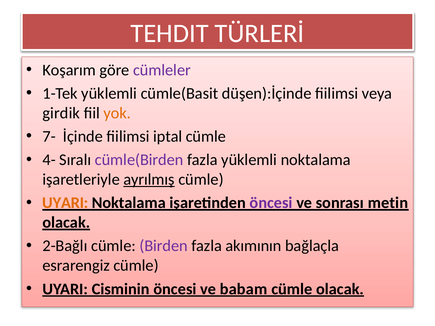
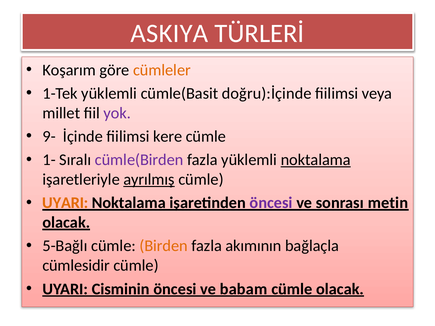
TEHDIT: TEHDIT -> ASKIYA (169, 33)
cümleler colour: purple -> orange (162, 70)
düşen):İçinde: düşen):İçinde -> doğru):İçinde (267, 93)
girdik: girdik -> millet (61, 113)
yok colour: orange -> purple (117, 113)
7-: 7- -> 9- (49, 137)
iptal: iptal -> kere (168, 137)
4-: 4- -> 1- (49, 160)
noktalama underline: none -> present (316, 160)
2-Bağlı: 2-Bağlı -> 5-Bağlı (65, 246)
Birden colour: purple -> orange (164, 246)
esrarengiz: esrarengiz -> cümlesidir (76, 266)
